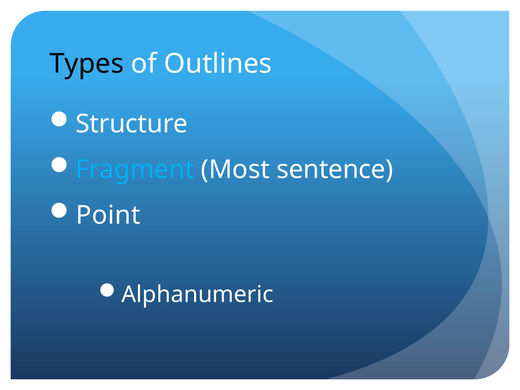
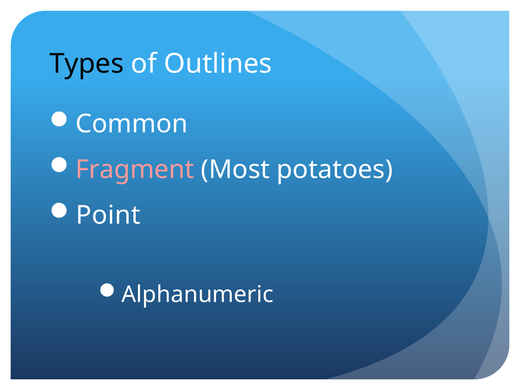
Structure: Structure -> Common (132, 124)
Fragment colour: light blue -> pink (135, 170)
sentence: sentence -> potatoes (335, 170)
